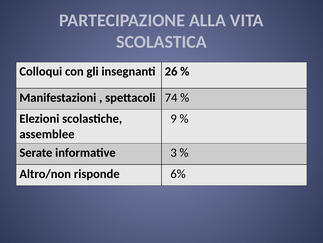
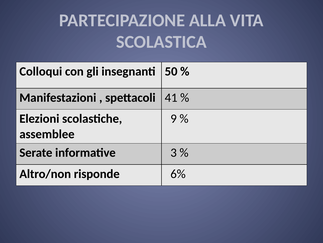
26: 26 -> 50 (171, 71)
74: 74 -> 41 (171, 97)
